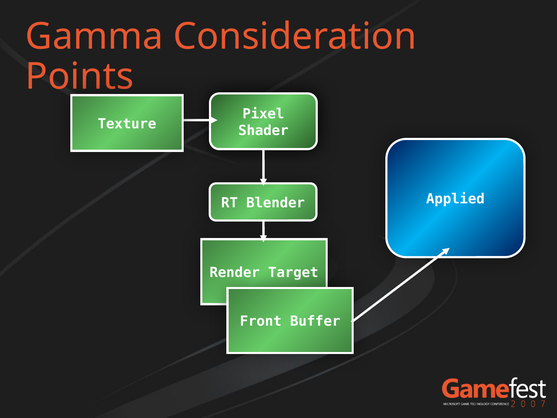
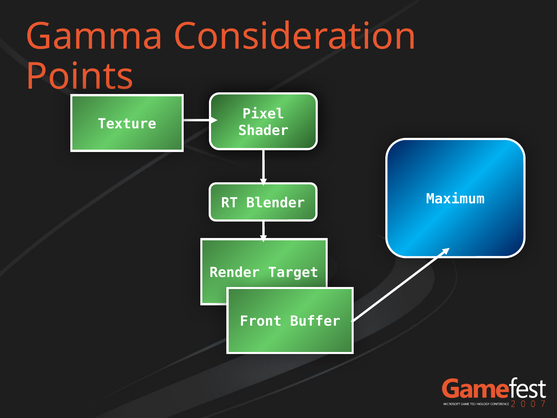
Applied: Applied -> Maximum (455, 199)
